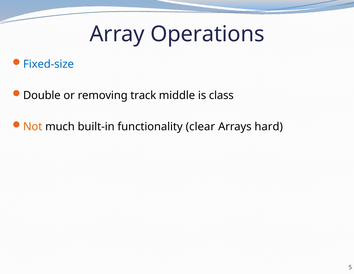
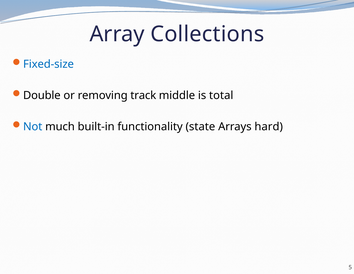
Operations: Operations -> Collections (207, 34)
class: class -> total (221, 95)
Not colour: orange -> blue (33, 127)
clear: clear -> state (200, 127)
